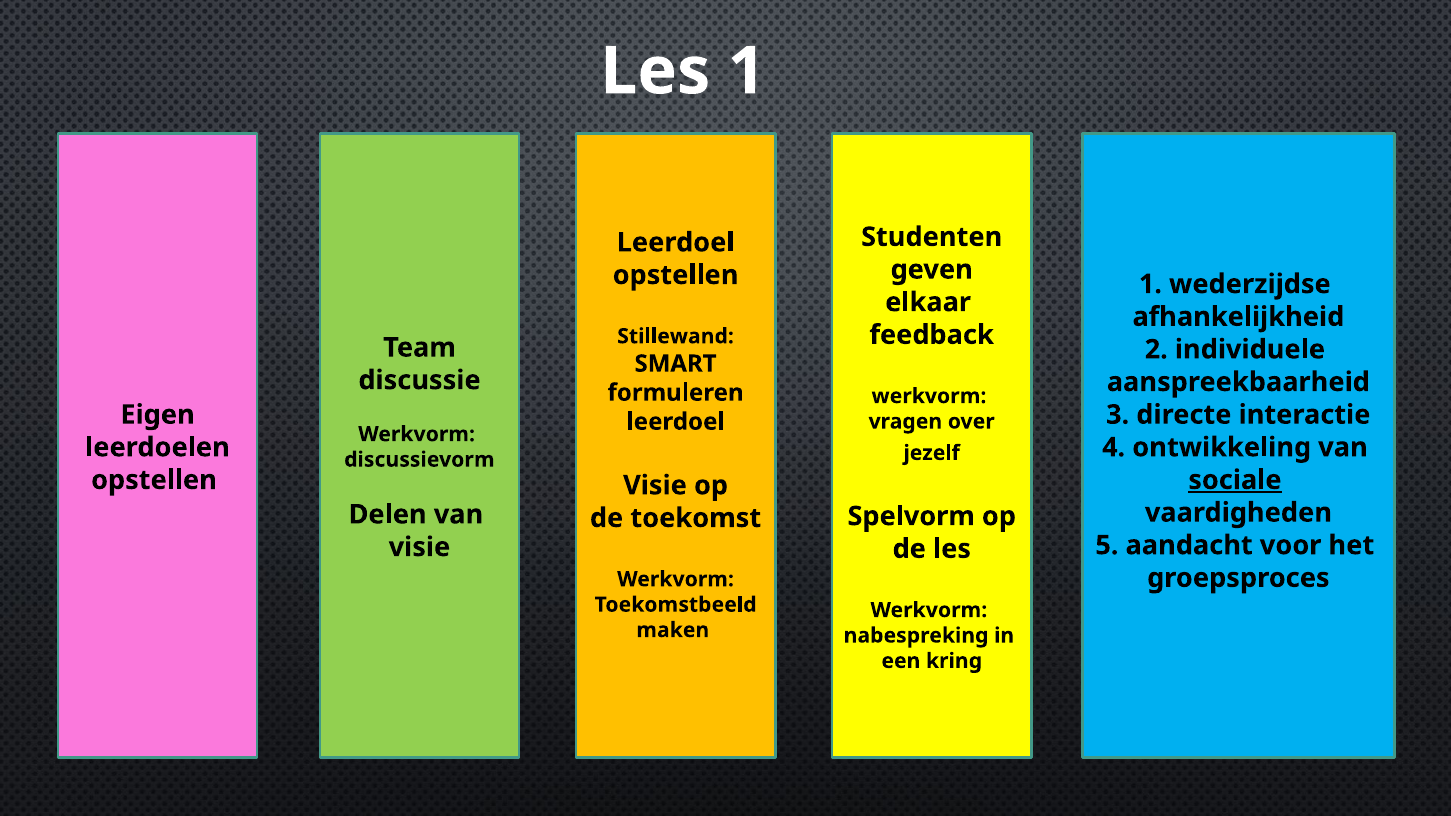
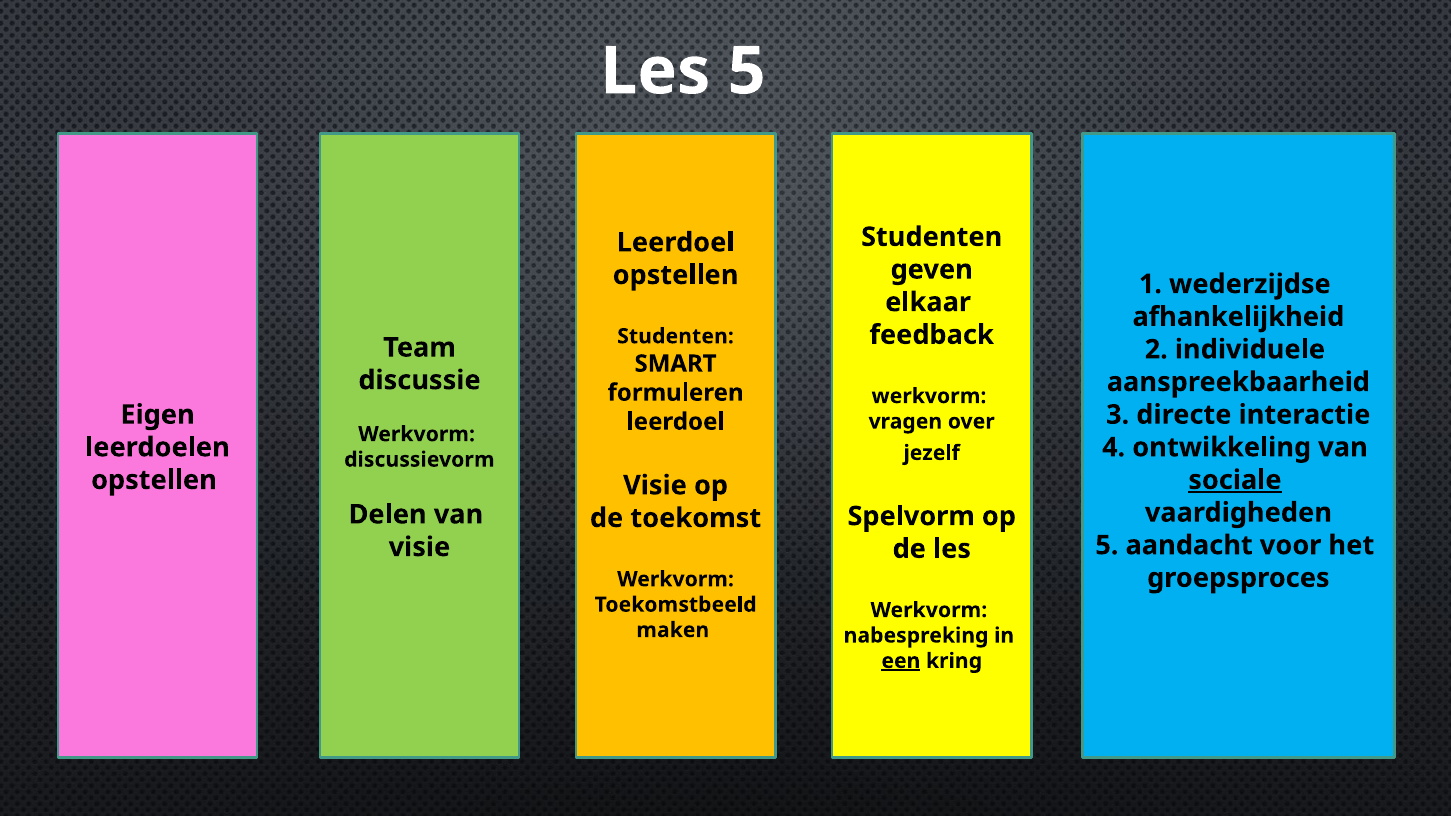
Les 1: 1 -> 5 (747, 71)
Stillewand: Stillewand -> Studenten (676, 336)
een underline: none -> present (901, 661)
